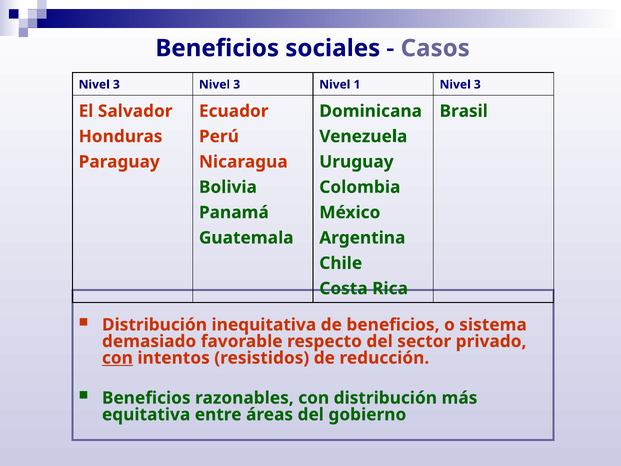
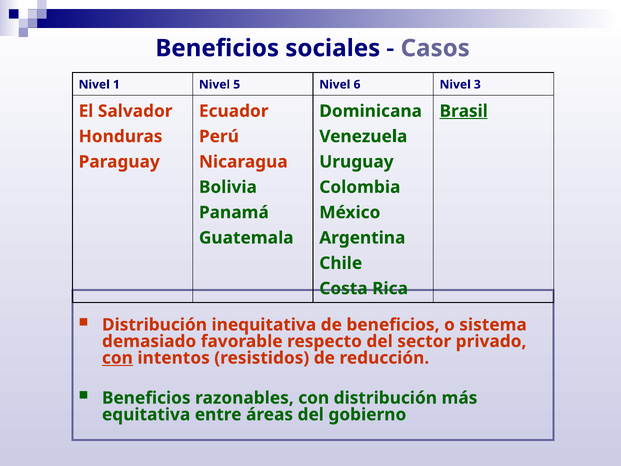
3: 3 -> 1 (116, 84)
3: 3 -> 5 (237, 84)
1: 1 -> 6 (357, 84)
Brasil underline: none -> present (464, 111)
